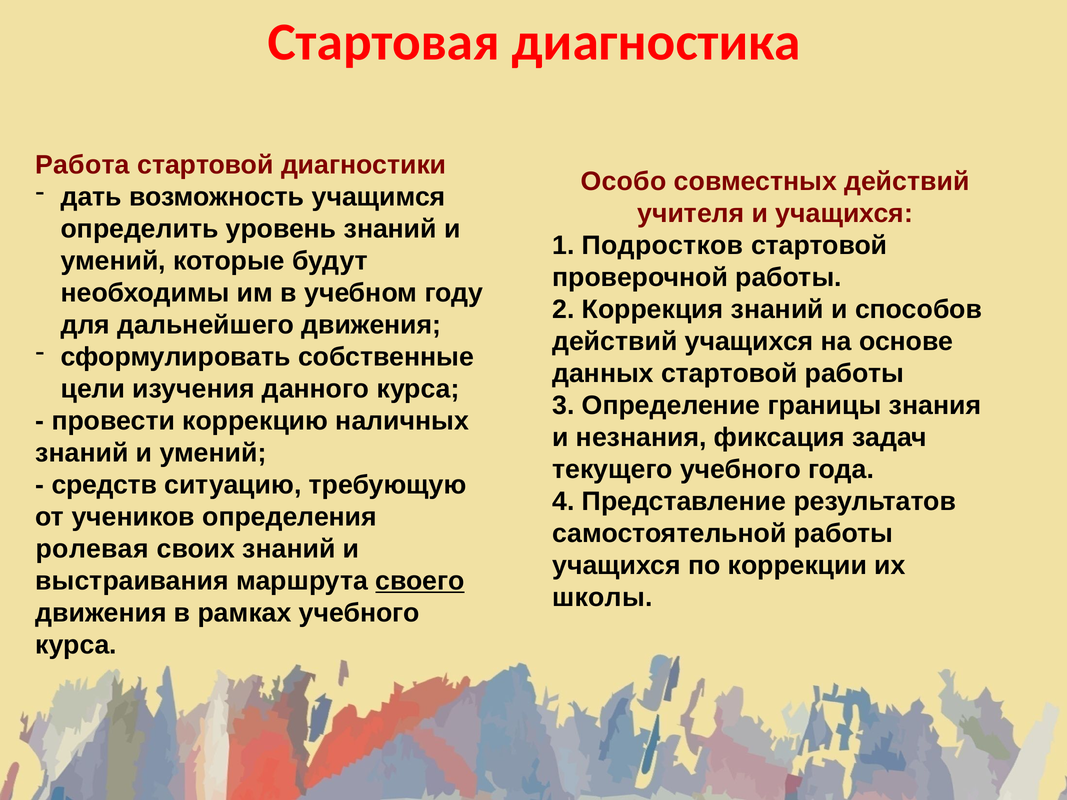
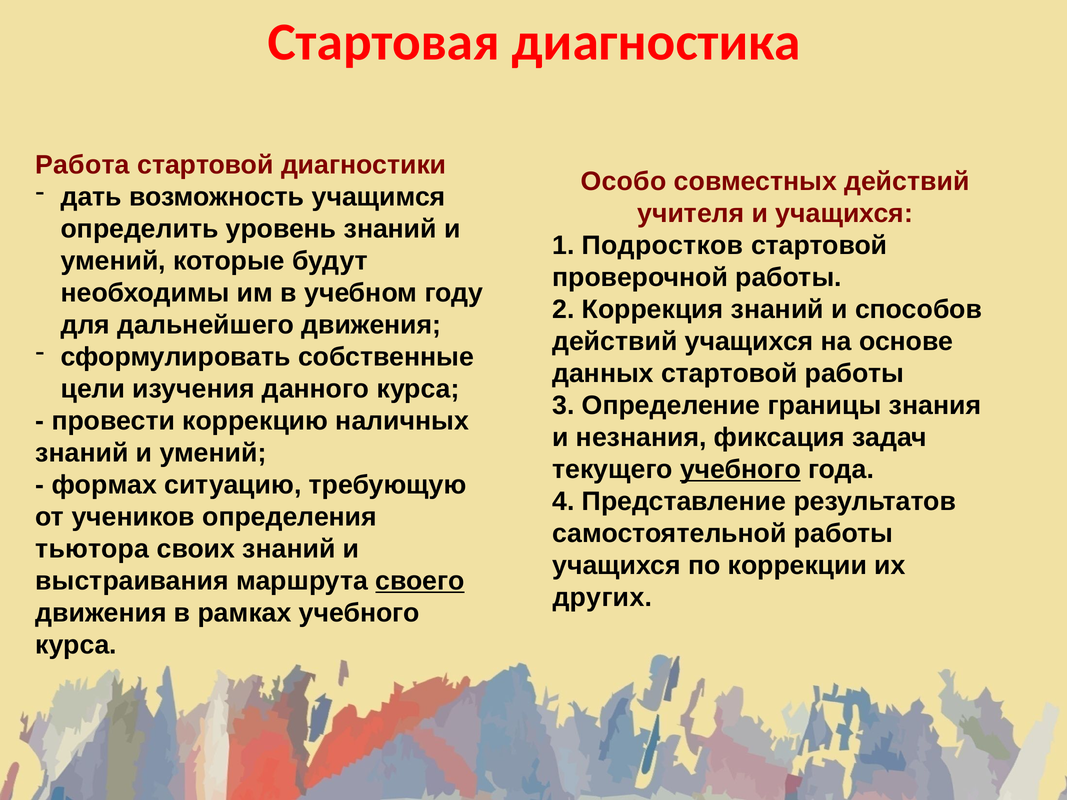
учебного underline: none -> present (740, 470)
средств: средств -> формах (104, 485)
ролевая: ролевая -> тьютора (92, 549)
школы: школы -> других (602, 598)
